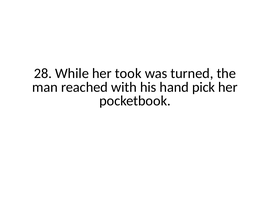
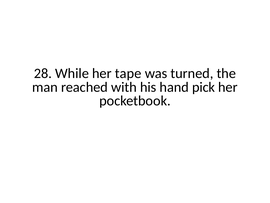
took: took -> tape (128, 73)
